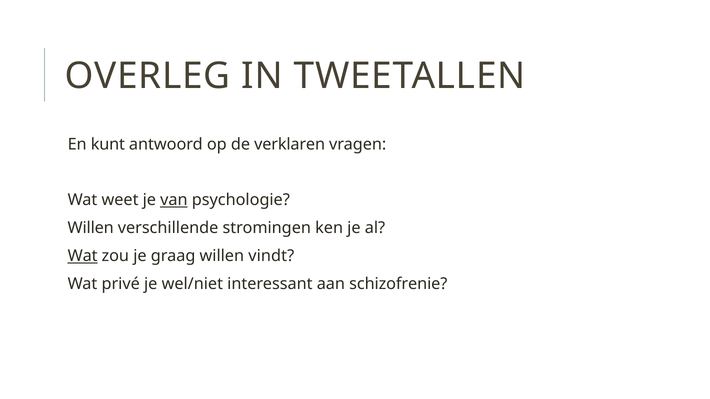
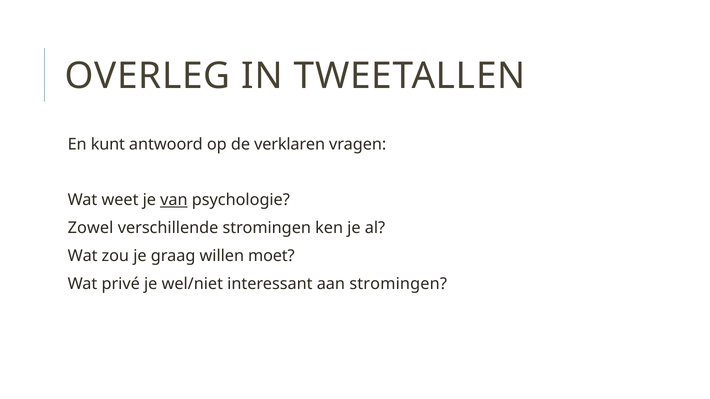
Willen: Willen -> Zowel (91, 228)
Wat underline: present -> none (83, 256)
vindt: vindt -> moet (271, 256)
aan schizofrenie: schizofrenie -> stromingen (398, 284)
